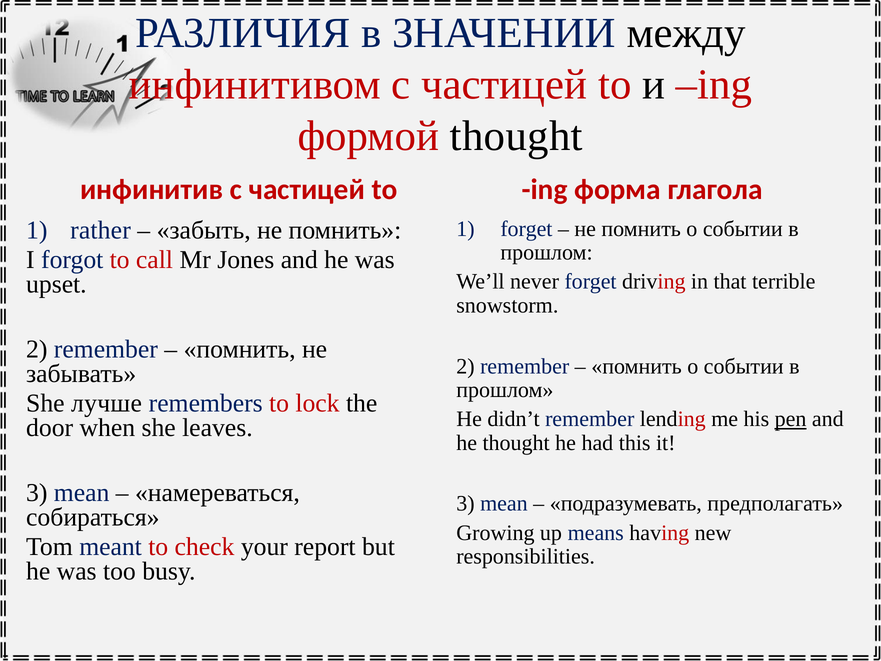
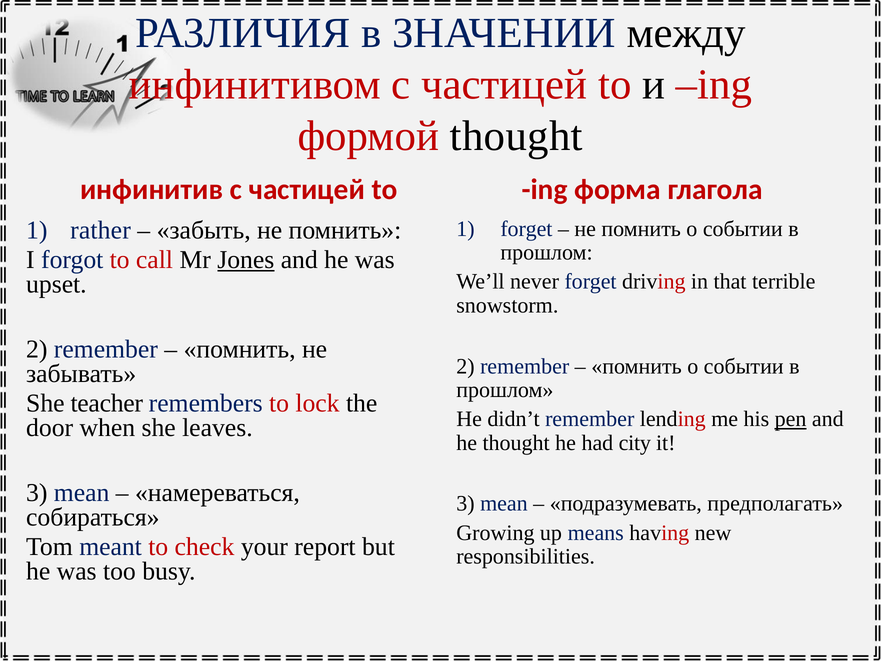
Jones underline: none -> present (246, 259)
лучше: лучше -> teacher (107, 403)
this: this -> city (635, 443)
